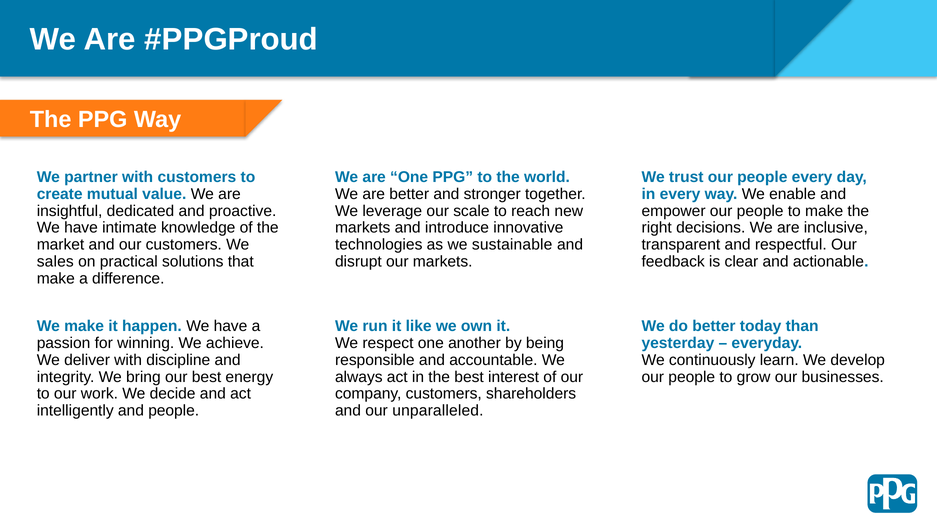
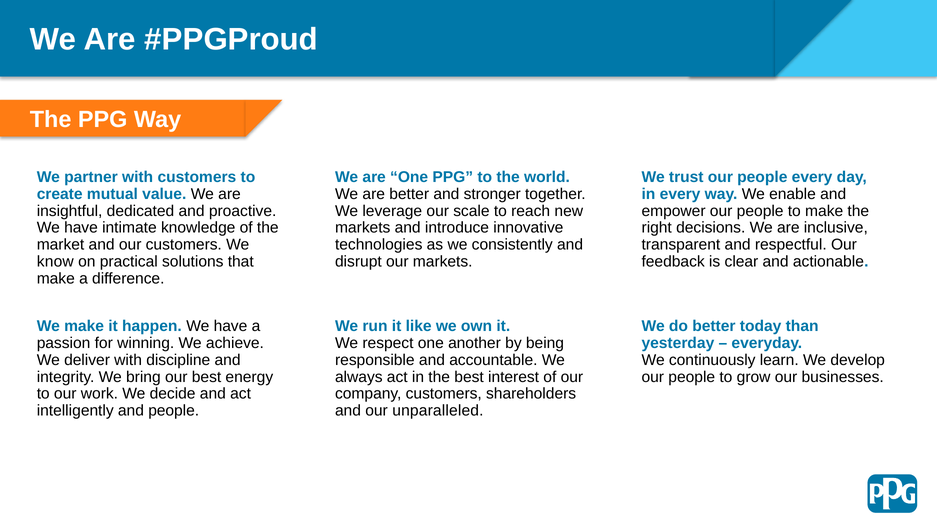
sustainable: sustainable -> consistently (512, 245)
sales: sales -> know (55, 262)
